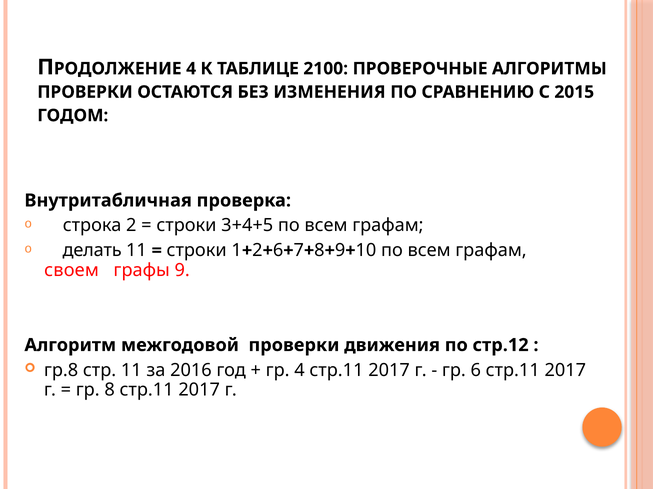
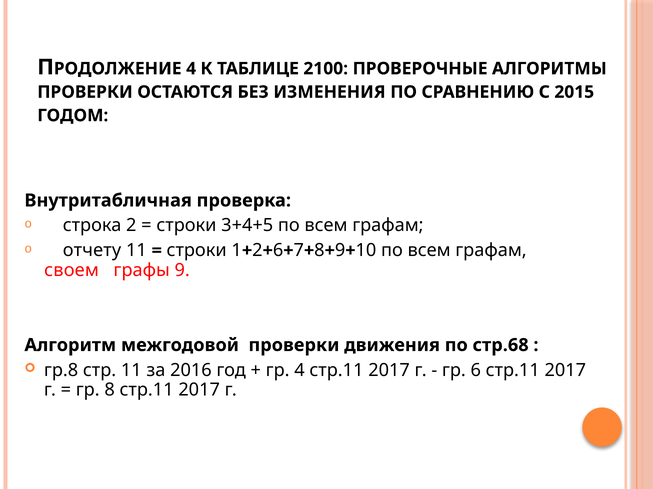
делать: делать -> отчету (92, 251)
стр.12: стр.12 -> стр.68 (501, 346)
